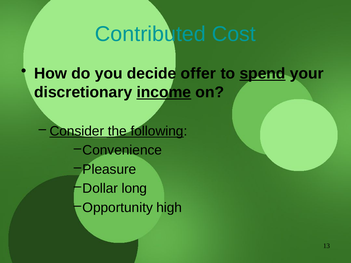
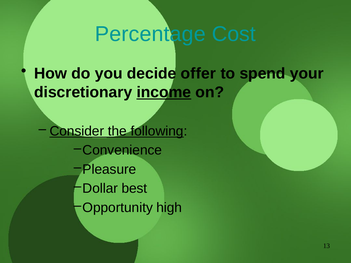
Contributed: Contributed -> Percentage (150, 34)
spend underline: present -> none (263, 74)
long: long -> best (134, 189)
